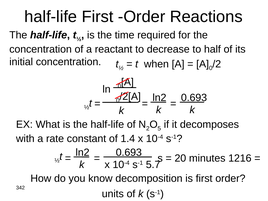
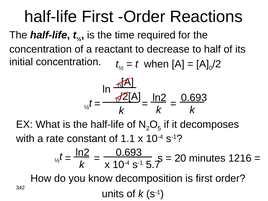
1.4: 1.4 -> 1.1 (128, 139)
